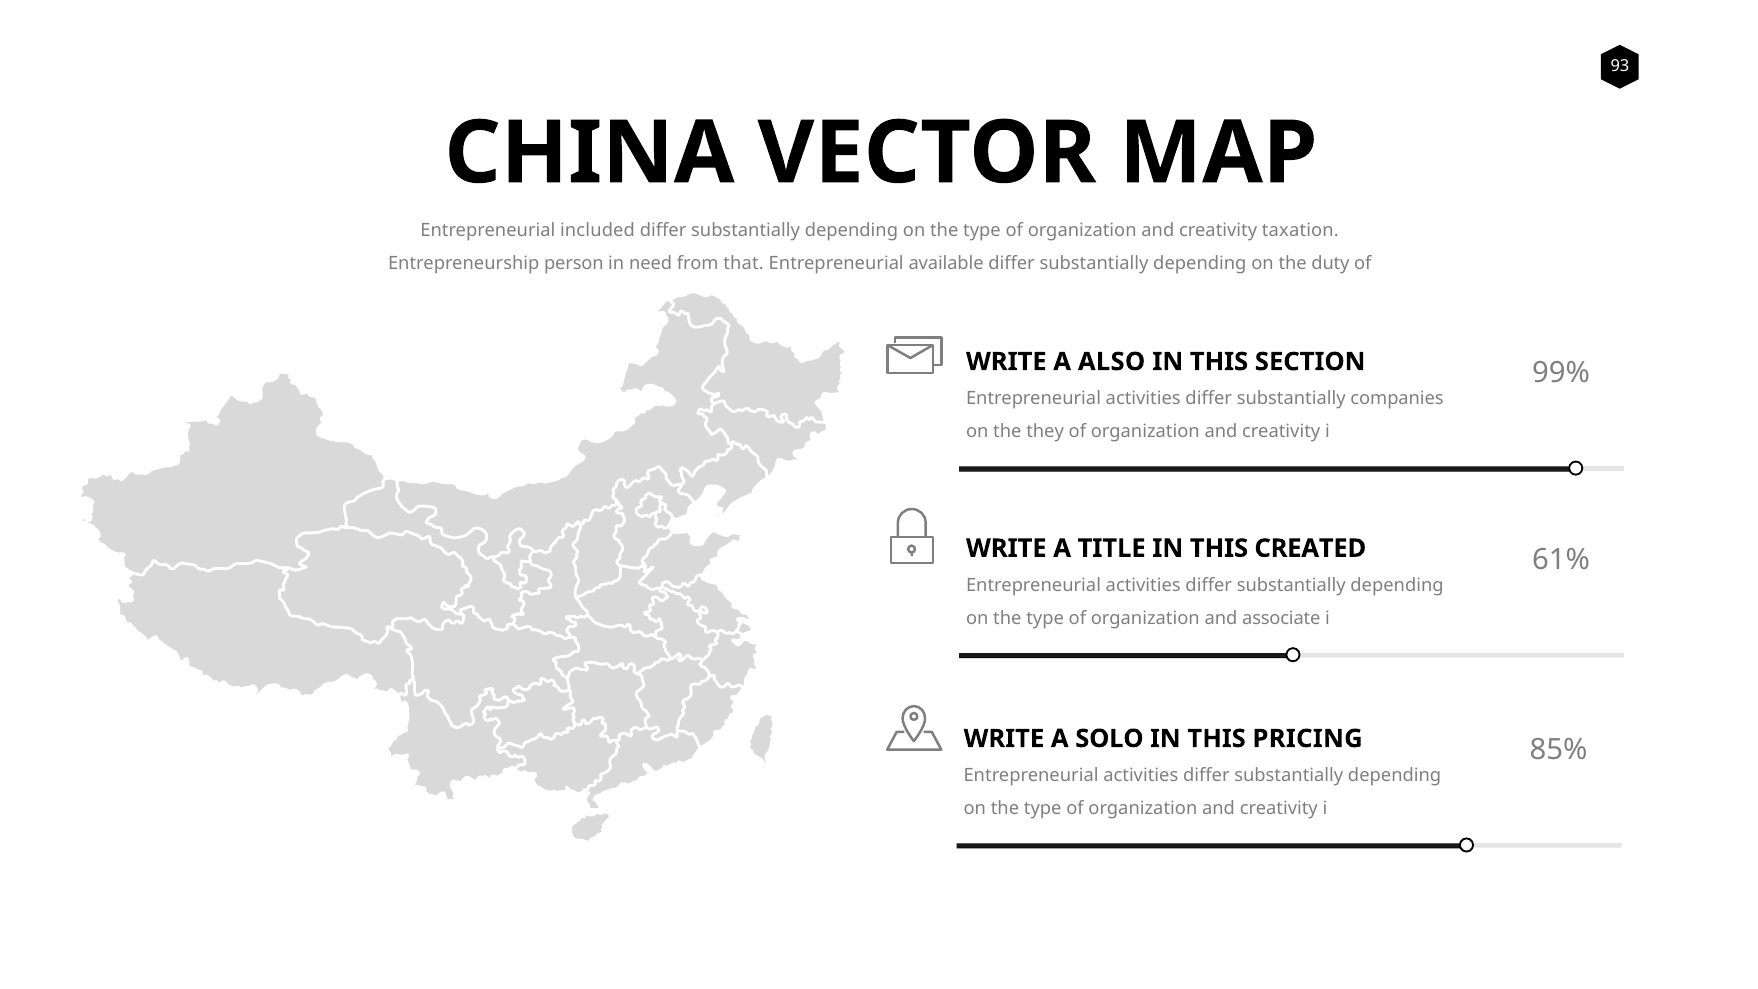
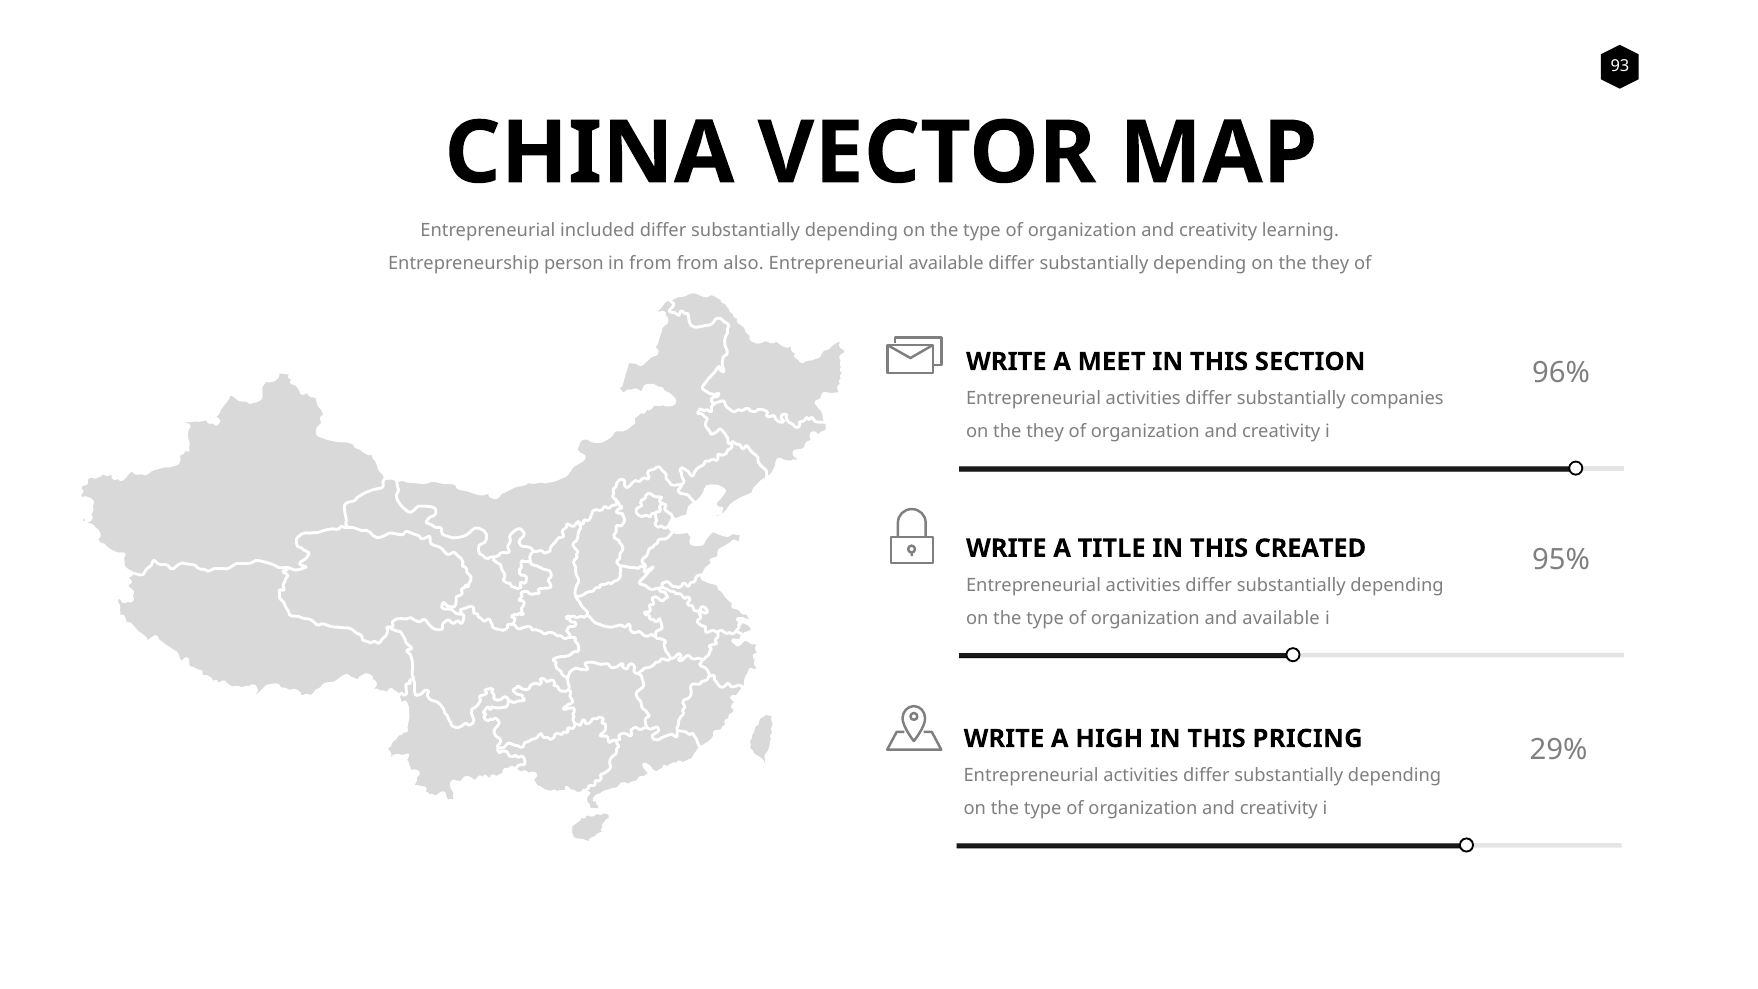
taxation: taxation -> learning (1300, 231)
in need: need -> from (650, 264)
that: that -> also (744, 264)
depending on the duty: duty -> they (1330, 264)
ALSO: ALSO -> MEET (1112, 362)
99%: 99% -> 96% (1561, 373)
61%: 61% -> 95% (1561, 560)
and associate: associate -> available (1281, 618)
SOLO: SOLO -> HIGH (1109, 739)
85%: 85% -> 29% (1559, 750)
